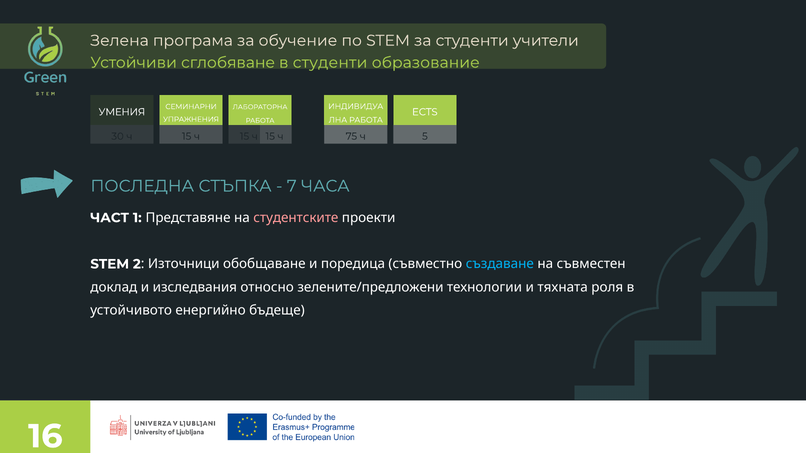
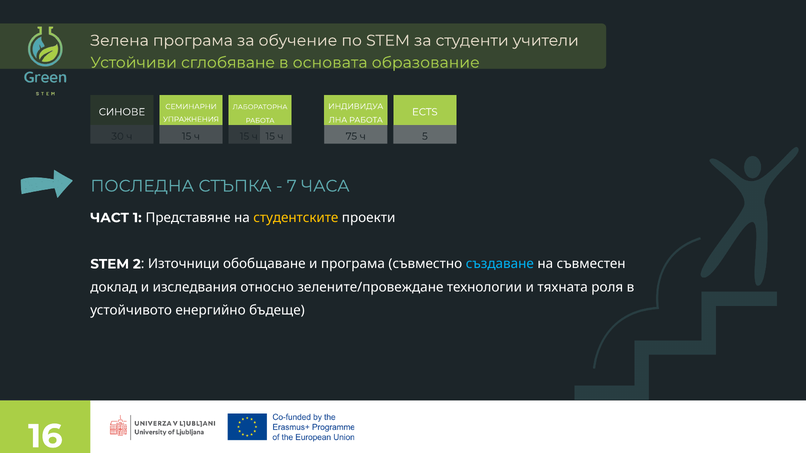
в студенти: студенти -> основата (330, 63)
УМЕНИЯ: УМЕНИЯ -> СИНОВЕ (122, 112)
студентските colour: pink -> yellow (296, 218)
и поредица: поредица -> програма (353, 264)
зелените/предложени: зелените/предложени -> зелените/провеждане (370, 287)
